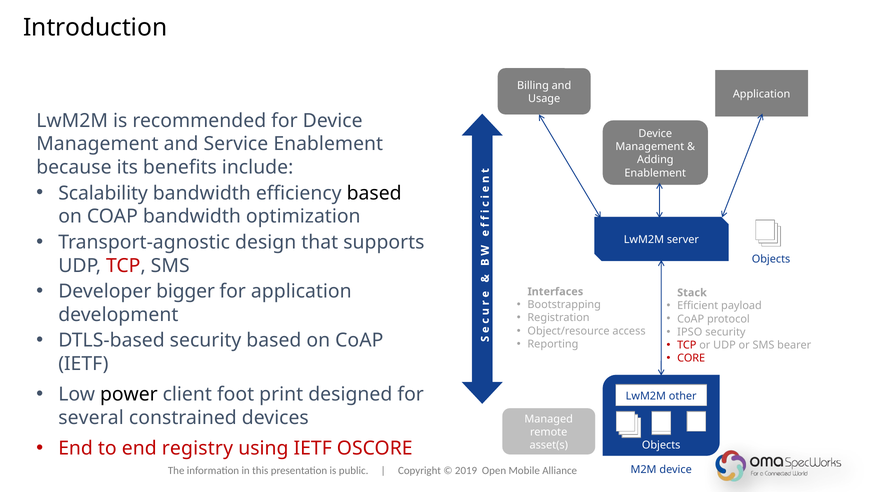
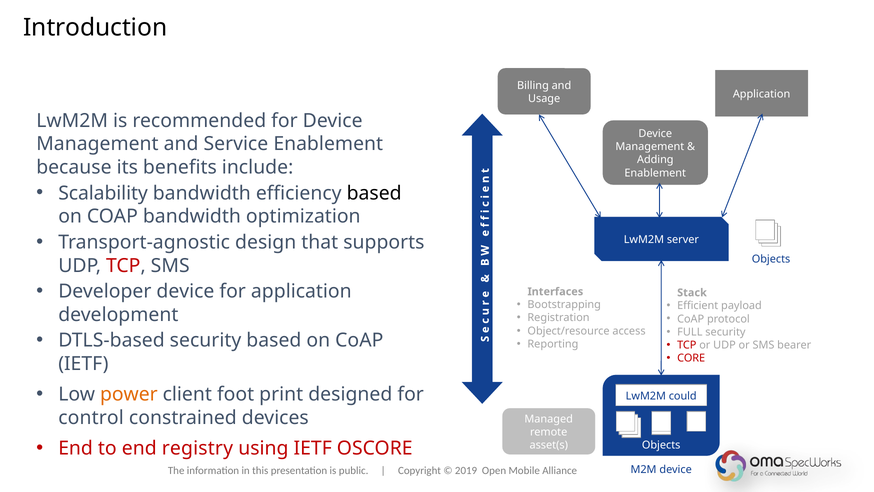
Developer bigger: bigger -> device (185, 291)
IPSO: IPSO -> FULL (690, 332)
power colour: black -> orange (129, 394)
other: other -> could (683, 396)
several: several -> control (91, 418)
